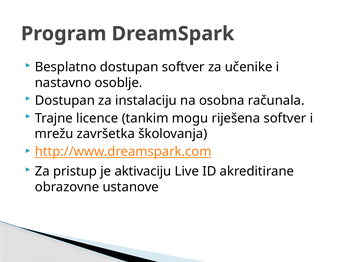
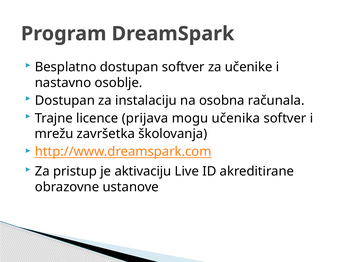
tankim: tankim -> prijava (145, 118)
riješena: riješena -> učenika (236, 118)
